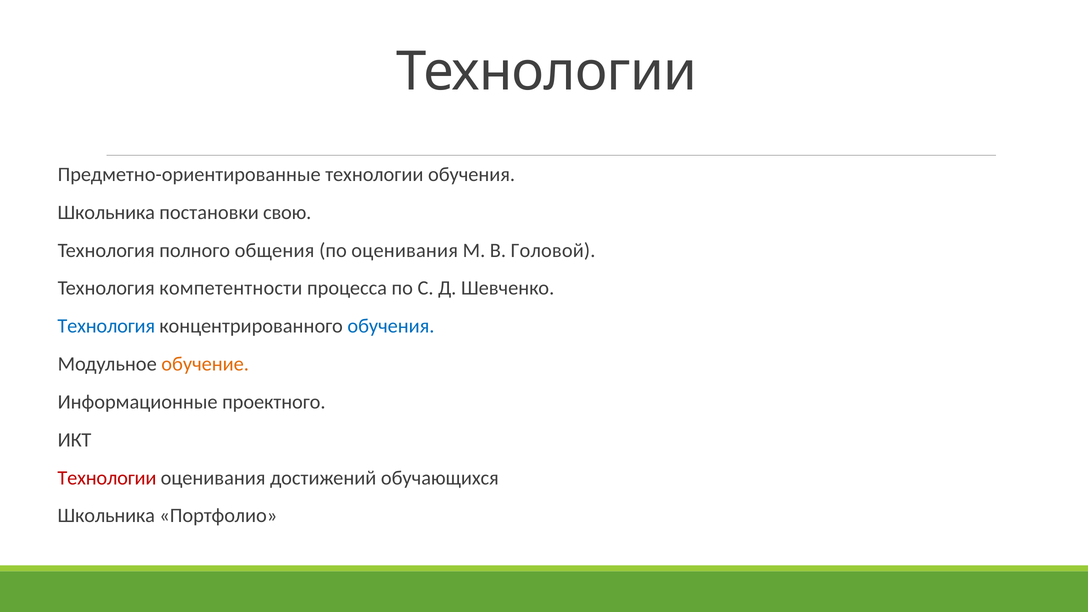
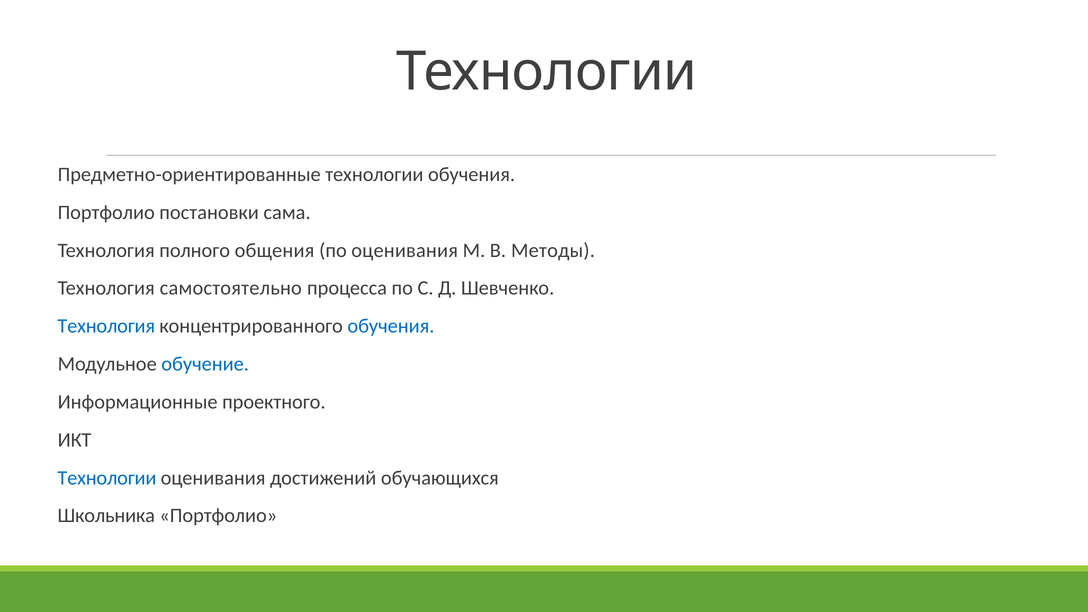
Школьника: Школьника -> Портфолио (106, 212)
свою: свою -> сама (287, 212)
Головой: Головой -> Методы (553, 250)
компетентности: компетентности -> самостоятельно (231, 288)
обучение colour: orange -> blue (205, 364)
Технологии colour: red -> blue (107, 478)
